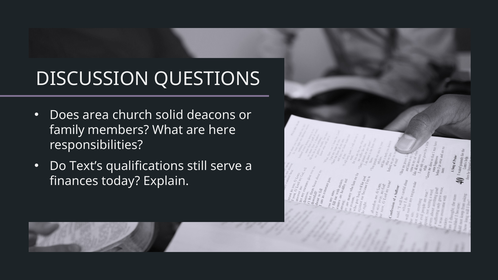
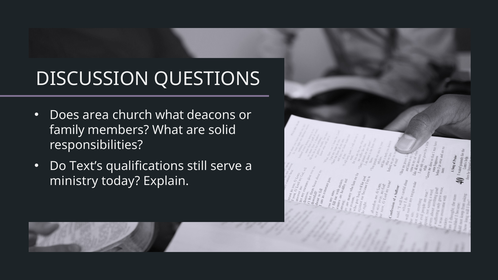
church solid: solid -> what (170, 115)
here: here -> solid (222, 130)
finances: finances -> ministry (74, 181)
